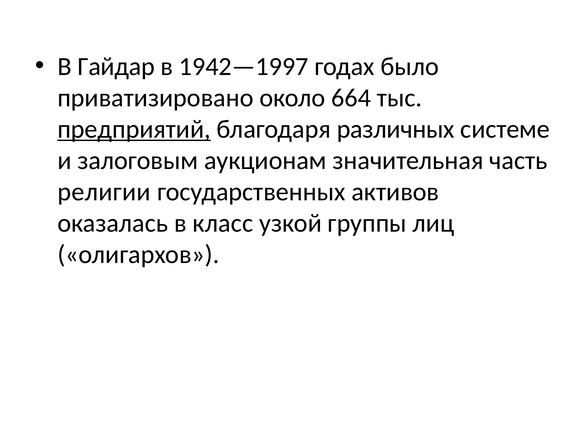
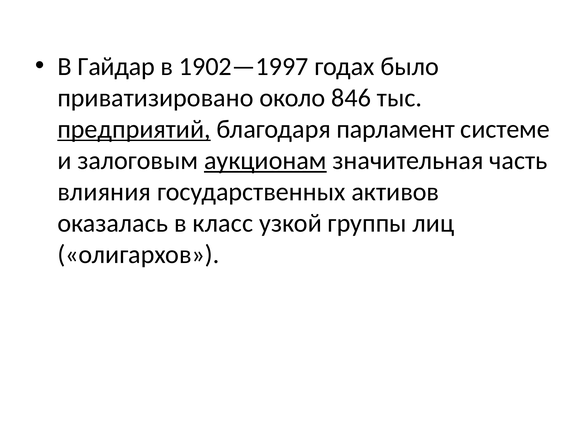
1942—1997: 1942—1997 -> 1902—1997 (244, 66)
664: 664 -> 846 (351, 98)
различных: различных -> парламент (396, 129)
аукционам underline: none -> present (265, 160)
религии: религии -> влияния (104, 192)
